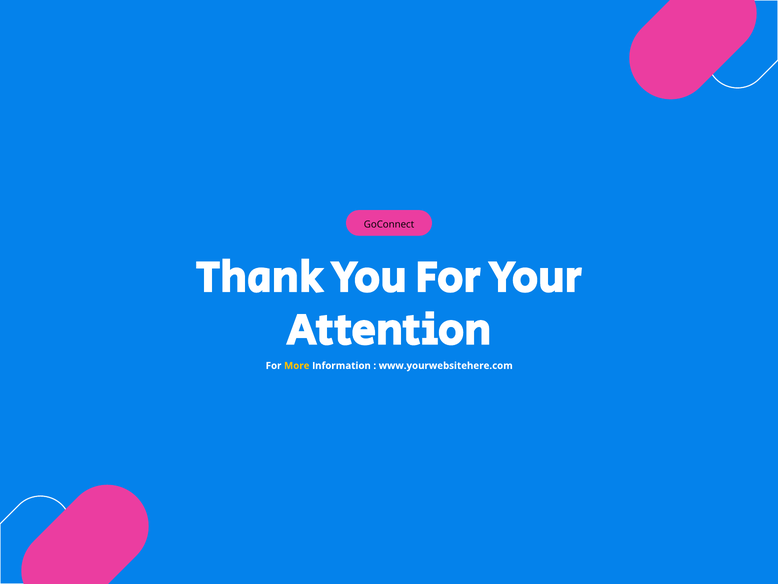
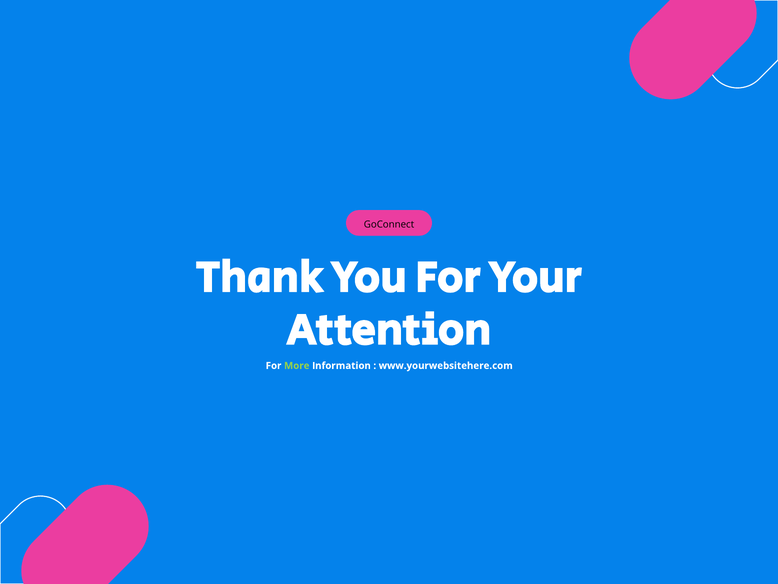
More colour: yellow -> light green (297, 365)
